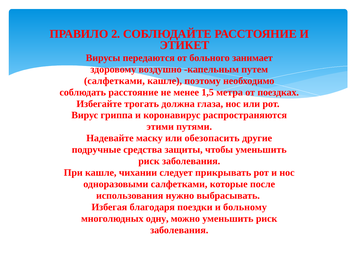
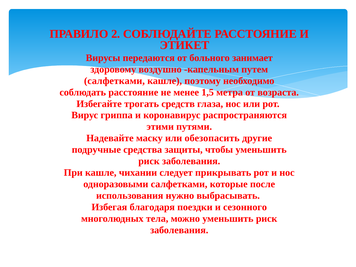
поездках: поездках -> возраста (278, 92)
должна: должна -> средств (178, 104)
больному: больному -> сезонного (245, 207)
одну: одну -> тела (157, 219)
